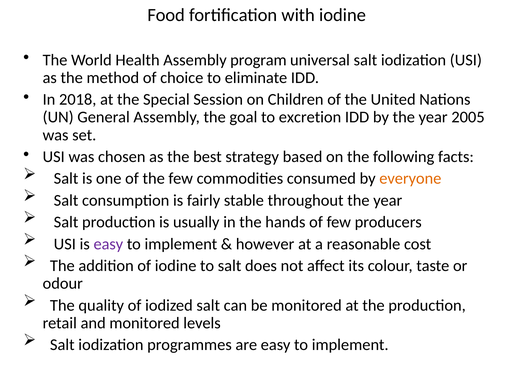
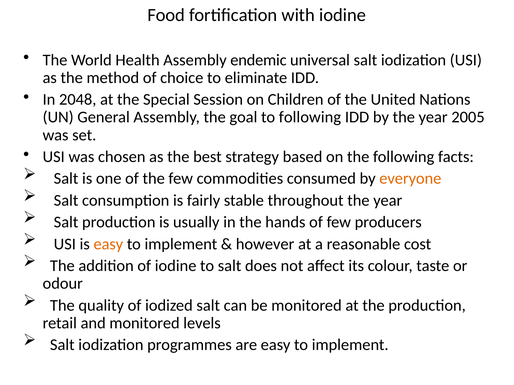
program: program -> endemic (258, 60)
2018: 2018 -> 2048 (78, 100)
to excretion: excretion -> following (310, 117)
easy colour: purple -> orange (108, 244)
